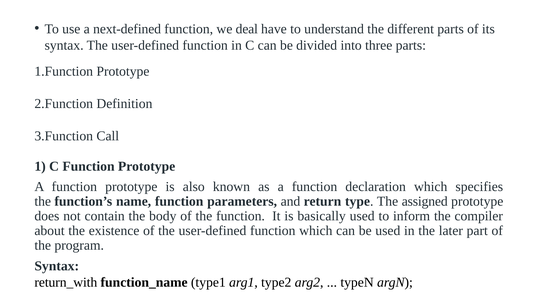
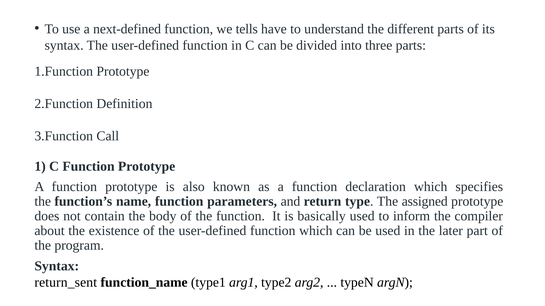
deal: deal -> tells (247, 29)
return_with: return_with -> return_sent (66, 283)
